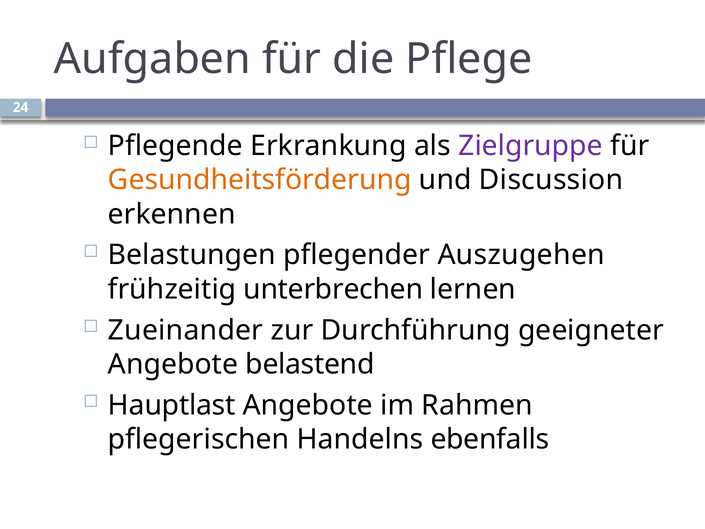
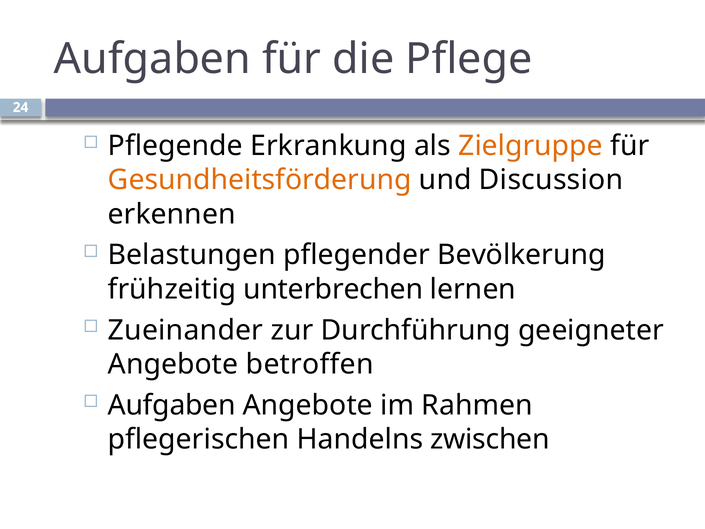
Zielgruppe colour: purple -> orange (531, 146)
Auszugehen: Auszugehen -> Bevölkerung (521, 255)
belastend: belastend -> betroffen (310, 364)
Hauptlast: Hauptlast -> Aufgaben (172, 405)
ebenfalls: ebenfalls -> zwischen (490, 439)
